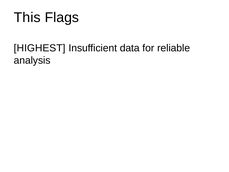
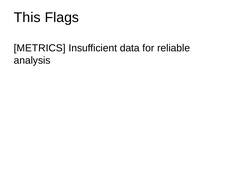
HIGHEST: HIGHEST -> METRICS (40, 48)
